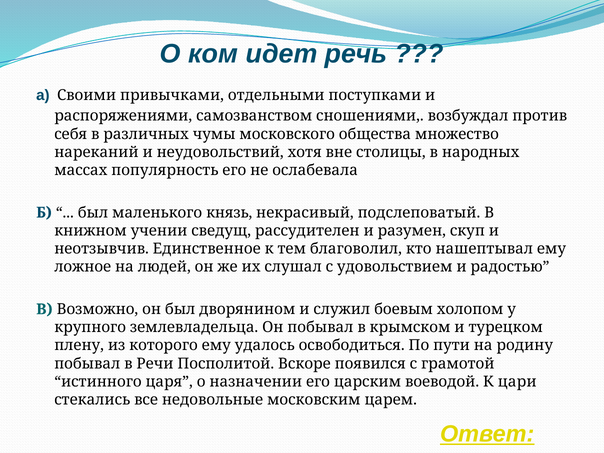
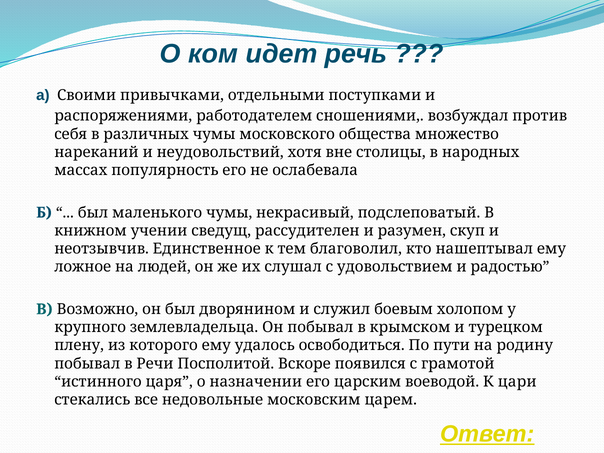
самозванством: самозванством -> работодателем (254, 116)
маленького князь: князь -> чумы (229, 213)
